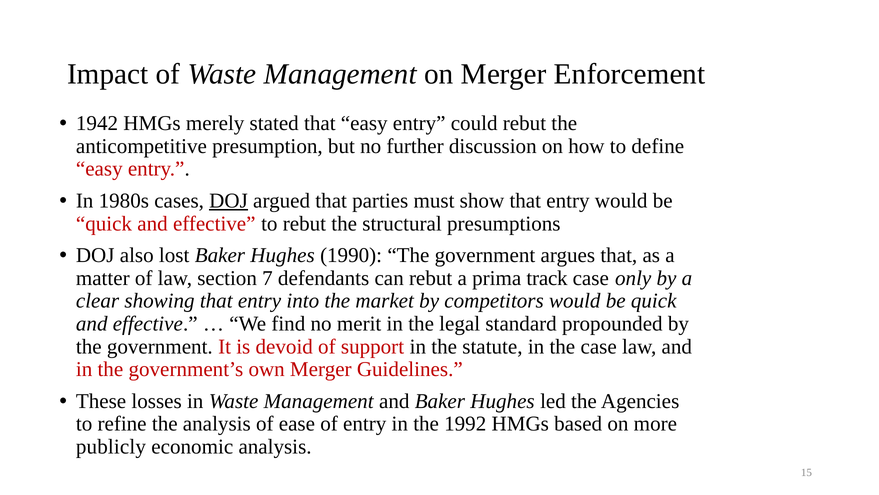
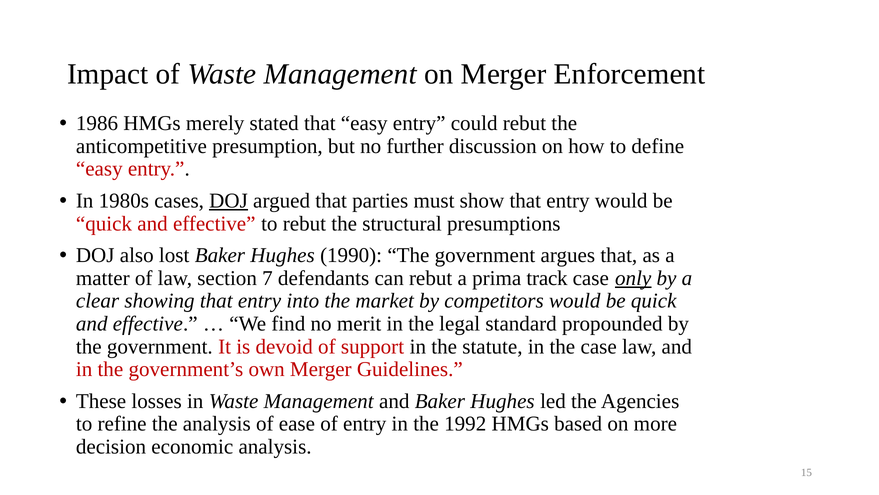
1942: 1942 -> 1986 (97, 123)
only underline: none -> present (633, 278)
publicly: publicly -> decision (111, 446)
